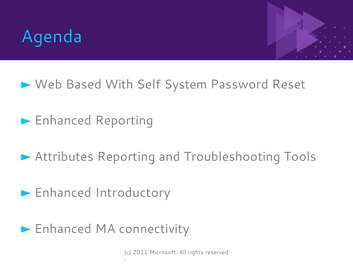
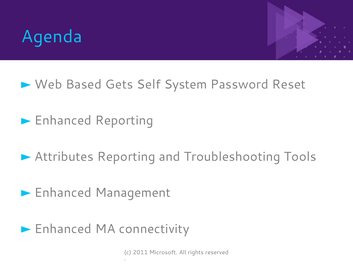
With: With -> Gets (119, 84)
Introductory: Introductory -> Management (133, 193)
